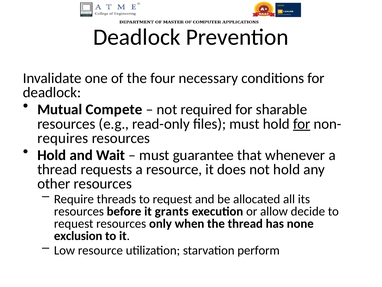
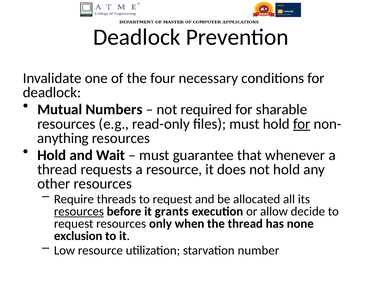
Compete: Compete -> Numbers (114, 109)
requires: requires -> anything (63, 138)
resources underline: none -> present (79, 211)
perform: perform -> number (258, 250)
